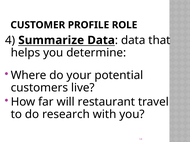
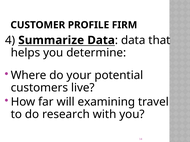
ROLE: ROLE -> FIRM (125, 25)
restaurant: restaurant -> examining (106, 102)
